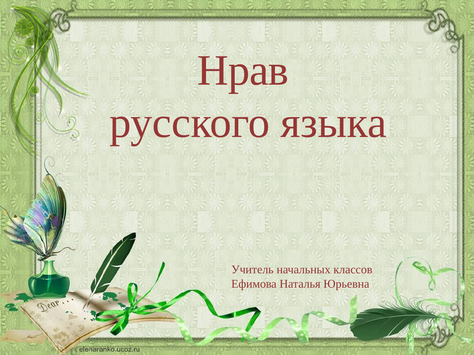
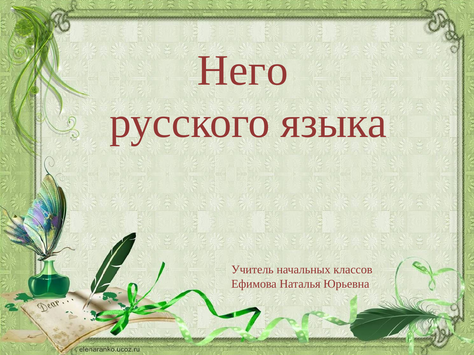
Нрав: Нрав -> Него (243, 71)
